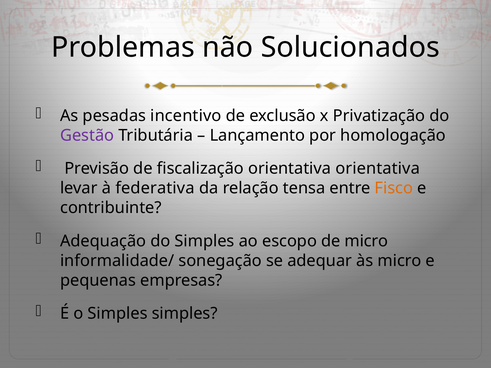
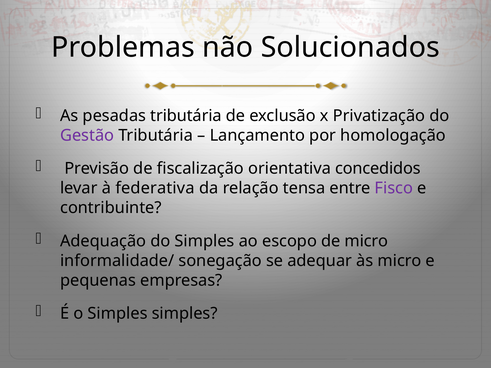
pesadas incentivo: incentivo -> tributária (186, 116)
orientativa orientativa: orientativa -> concedidos (378, 169)
Fisco colour: orange -> purple (394, 188)
